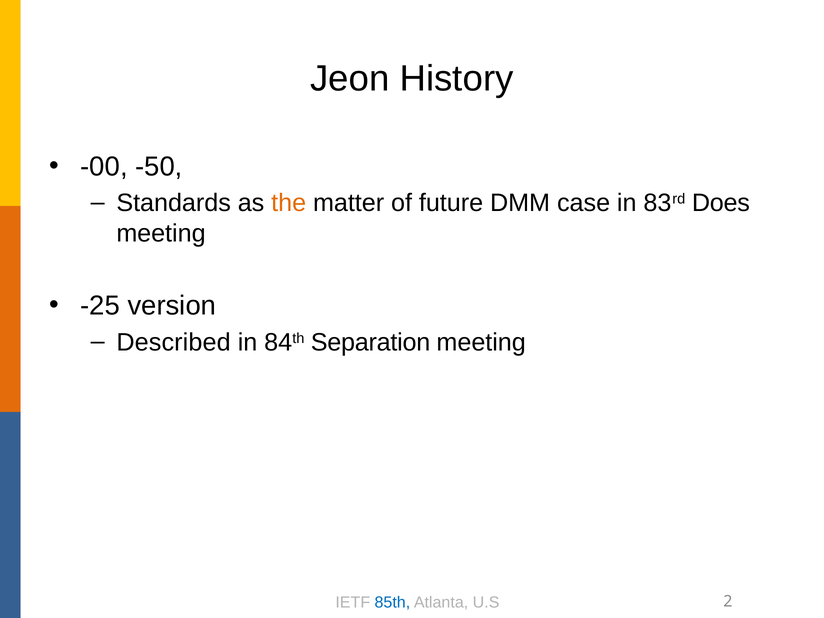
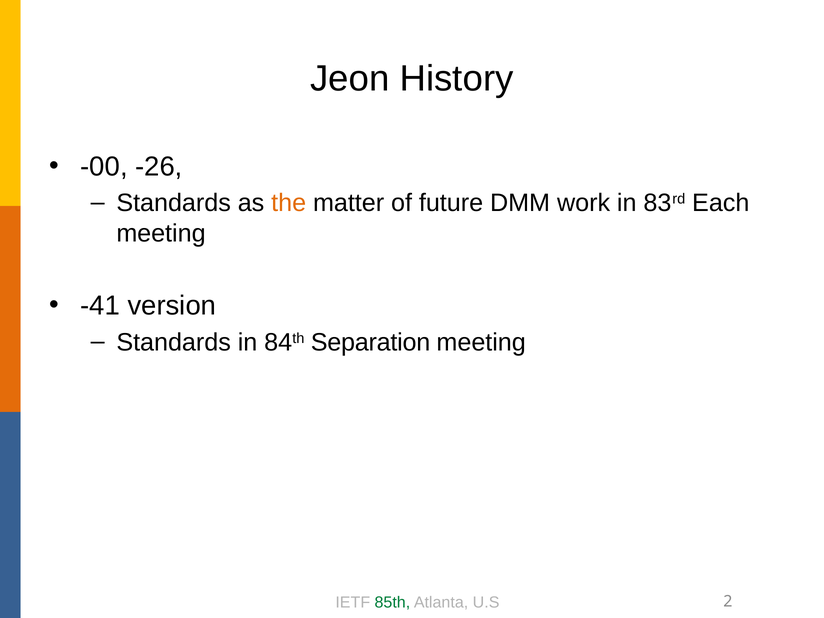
-50: -50 -> -26 (159, 167)
case: case -> work (584, 203)
Does: Does -> Each (721, 203)
-25: -25 -> -41 (100, 306)
Described: Described -> Standards (174, 342)
85th colour: blue -> green (392, 603)
